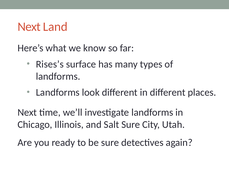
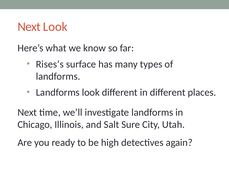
Next Land: Land -> Look (55, 27)
be sure: sure -> high (110, 142)
